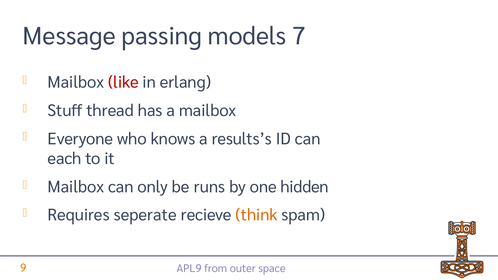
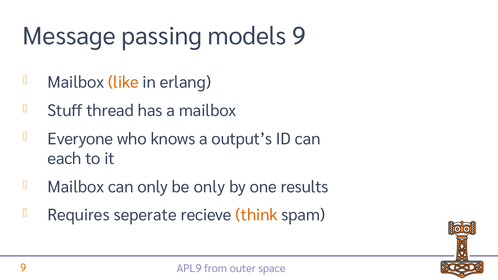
models 7: 7 -> 9 (299, 36)
like colour: red -> orange (123, 83)
results’s: results’s -> output’s (242, 139)
be runs: runs -> only (209, 187)
hidden: hidden -> results (305, 187)
